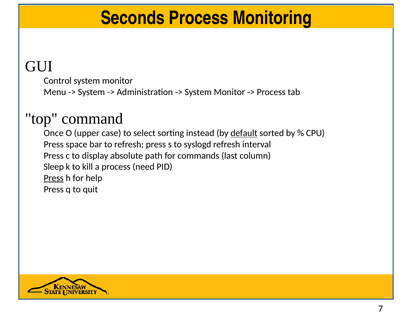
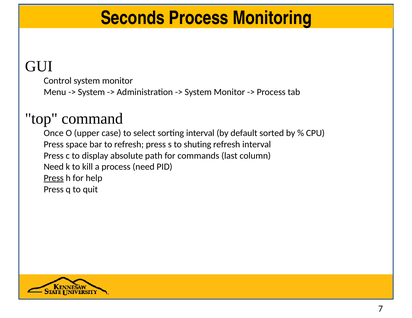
sorting instead: instead -> interval (200, 133)
default underline: present -> none (244, 133)
syslogd: syslogd -> shuting (198, 145)
Sleep: Sleep -> Need (54, 167)
